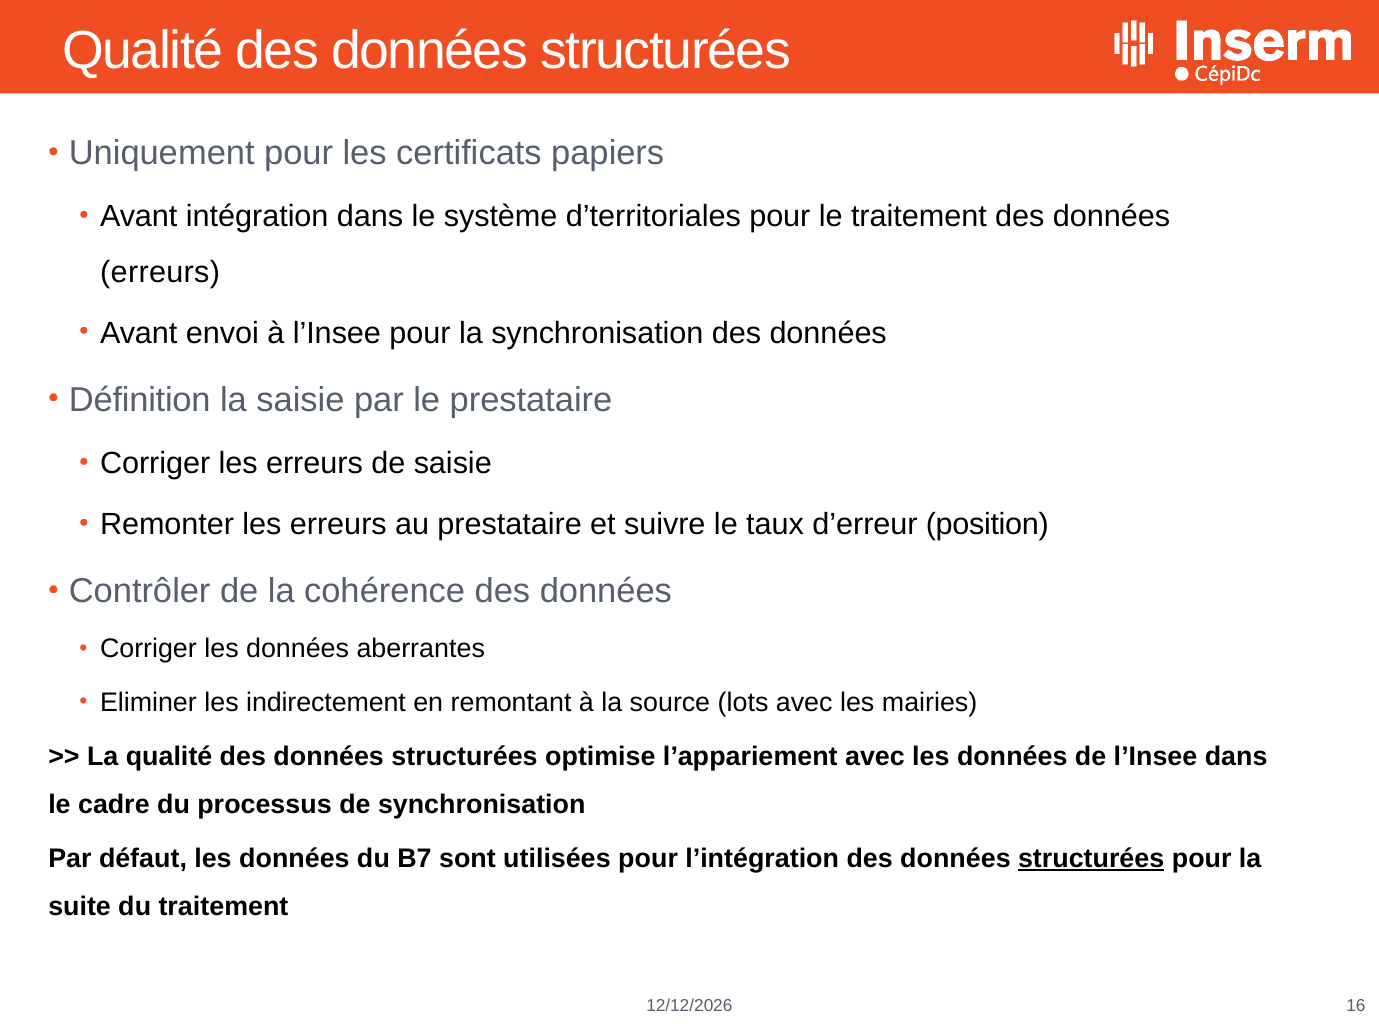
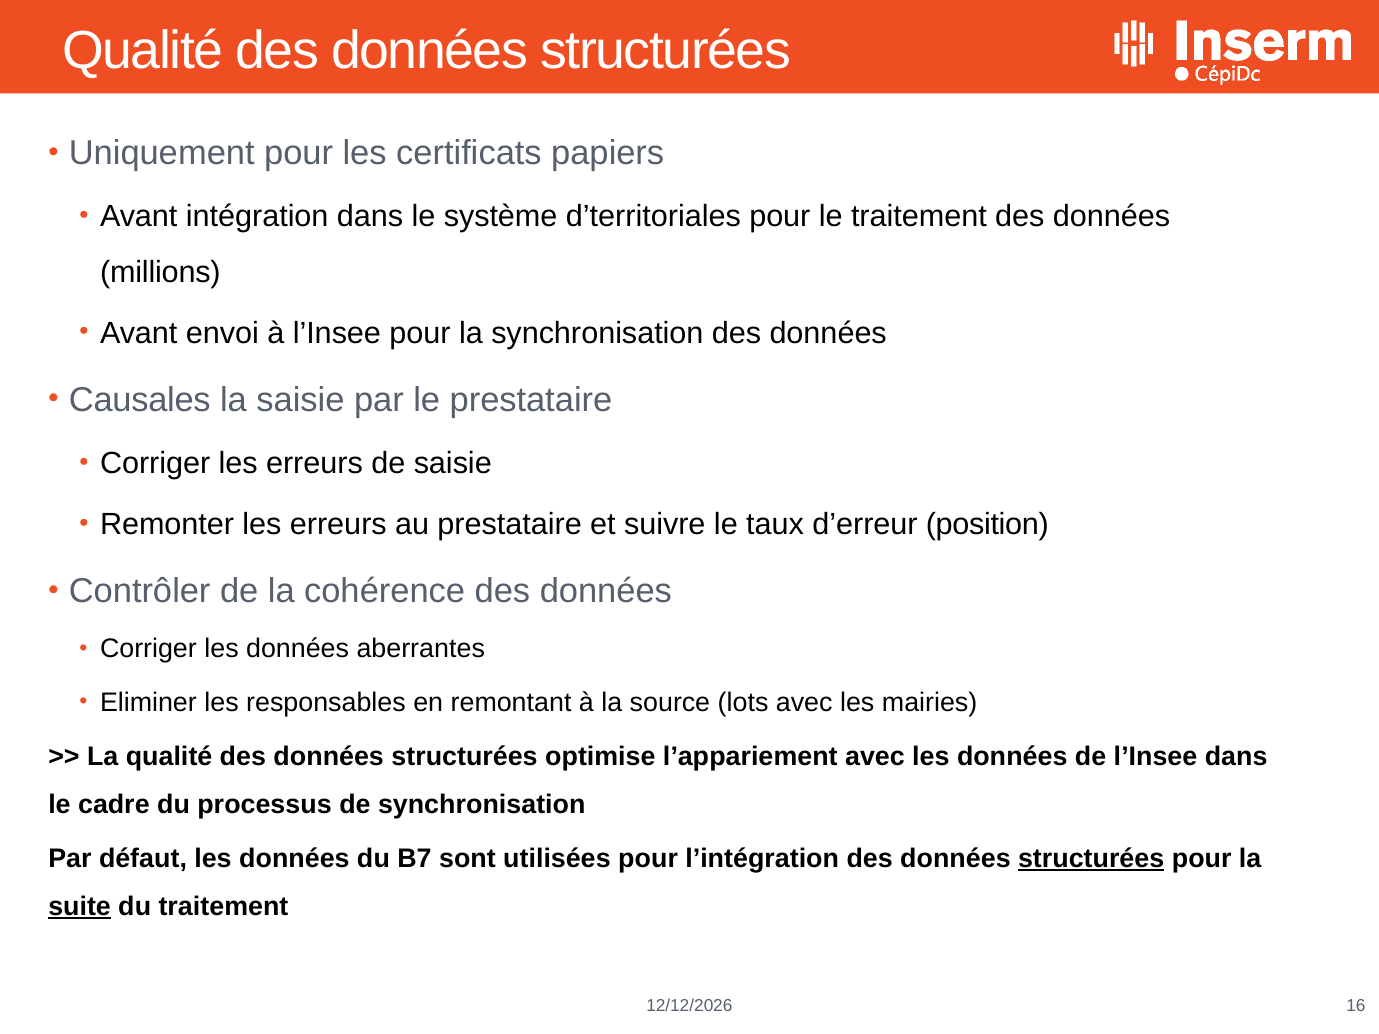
erreurs: erreurs -> millions (160, 272)
Définition: Définition -> Causales (140, 400)
indirectement: indirectement -> responsables (326, 703)
suite underline: none -> present (80, 907)
